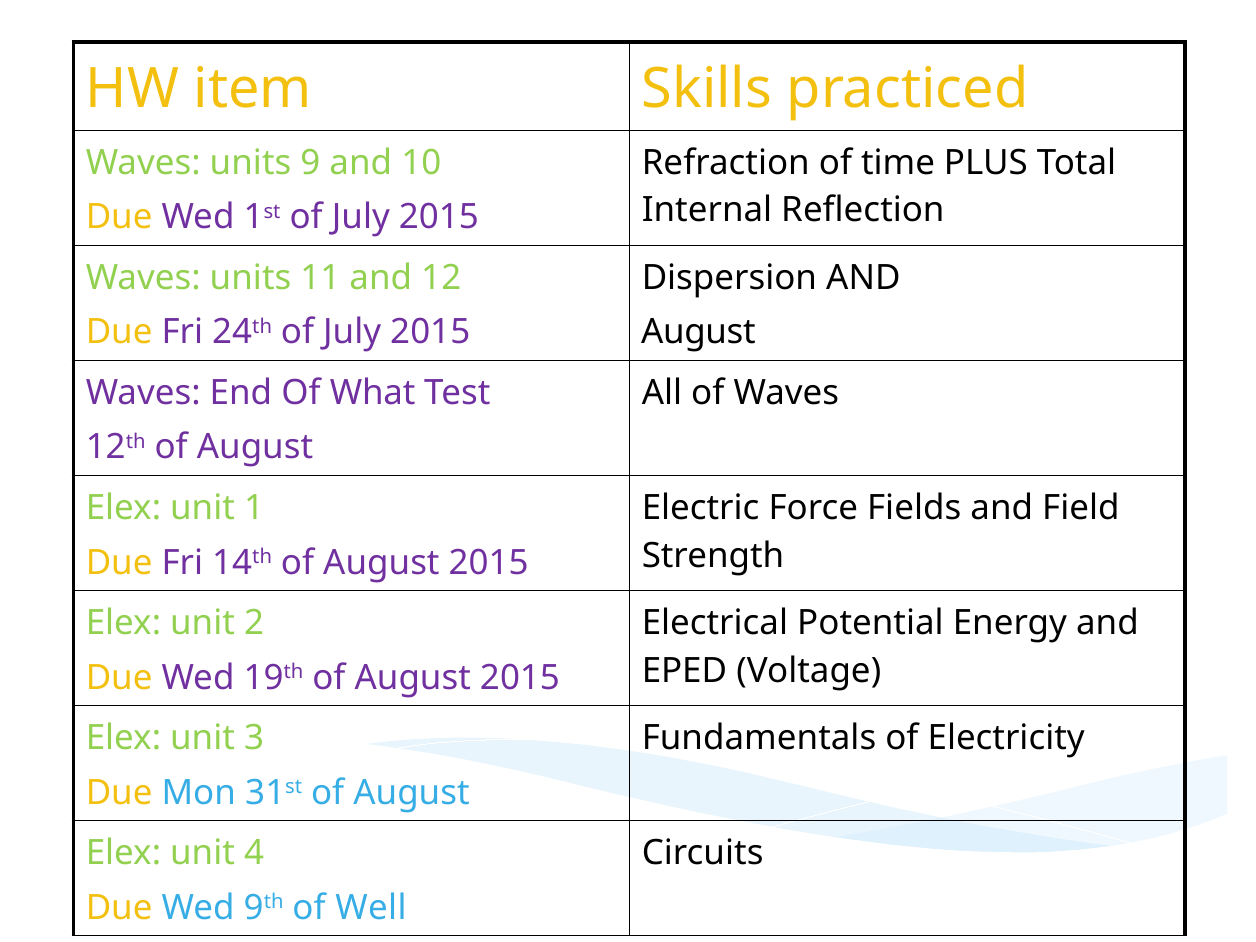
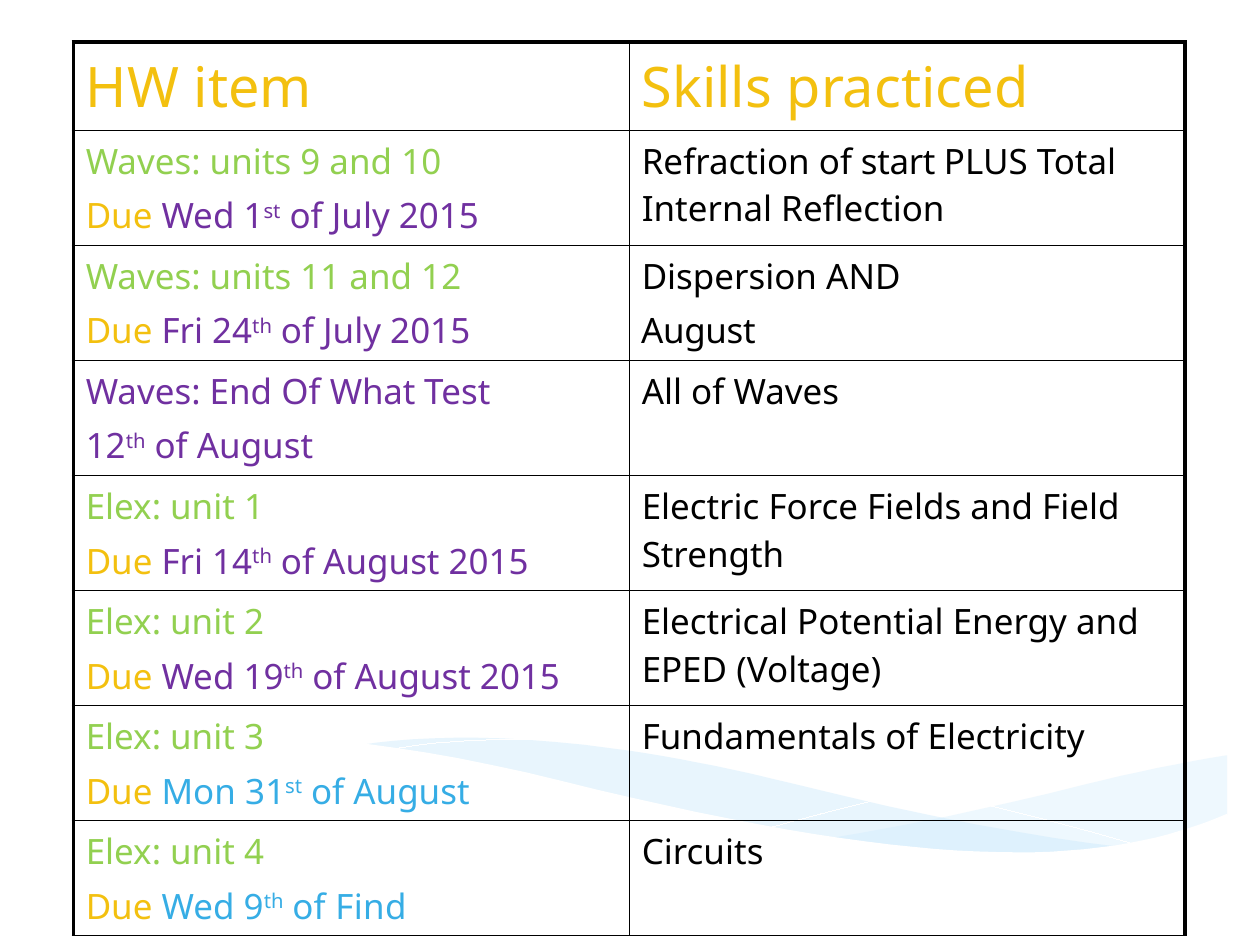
time: time -> start (898, 163)
Well: Well -> Find (371, 908)
